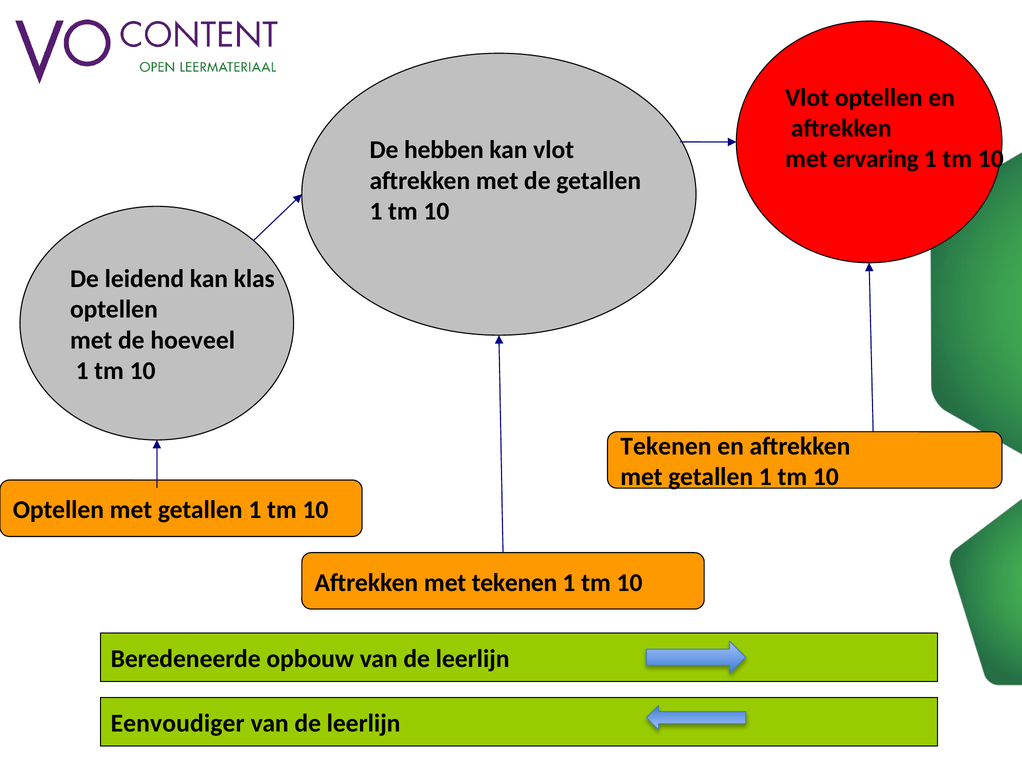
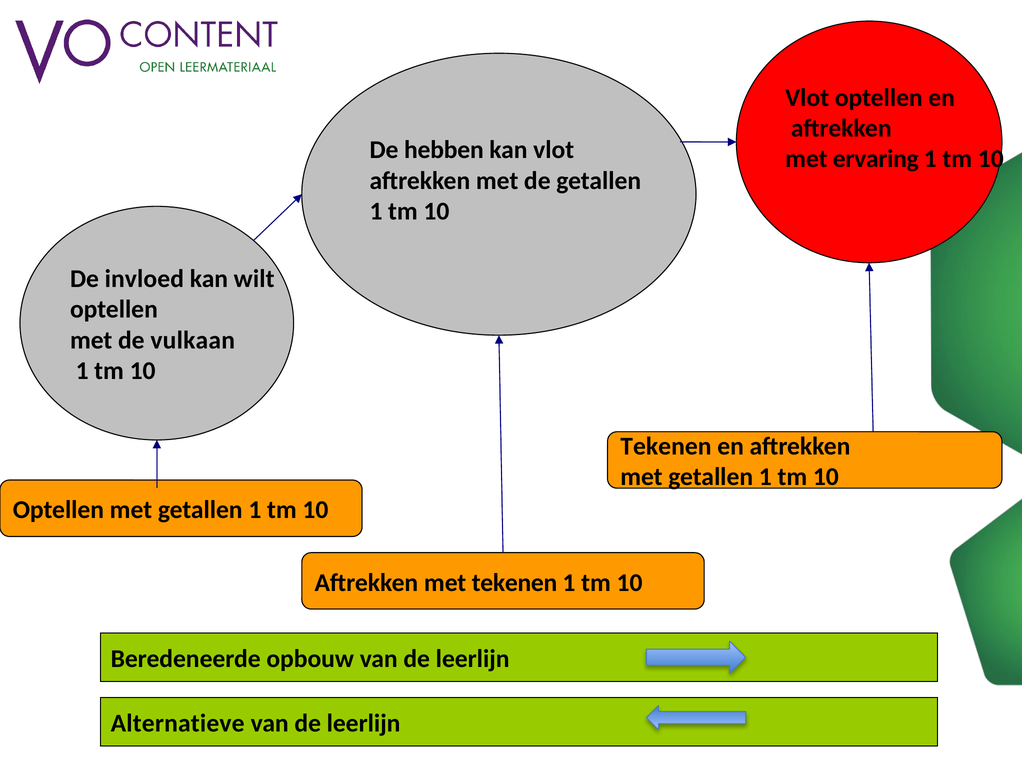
leidend: leidend -> invloed (144, 279)
klas: klas -> wilt (254, 279)
hoeveel: hoeveel -> vulkaan (193, 340)
Eenvoudiger: Eenvoudiger -> Alternatieve (178, 723)
